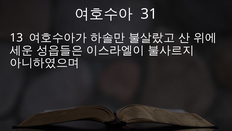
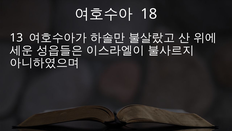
31: 31 -> 18 (149, 14)
